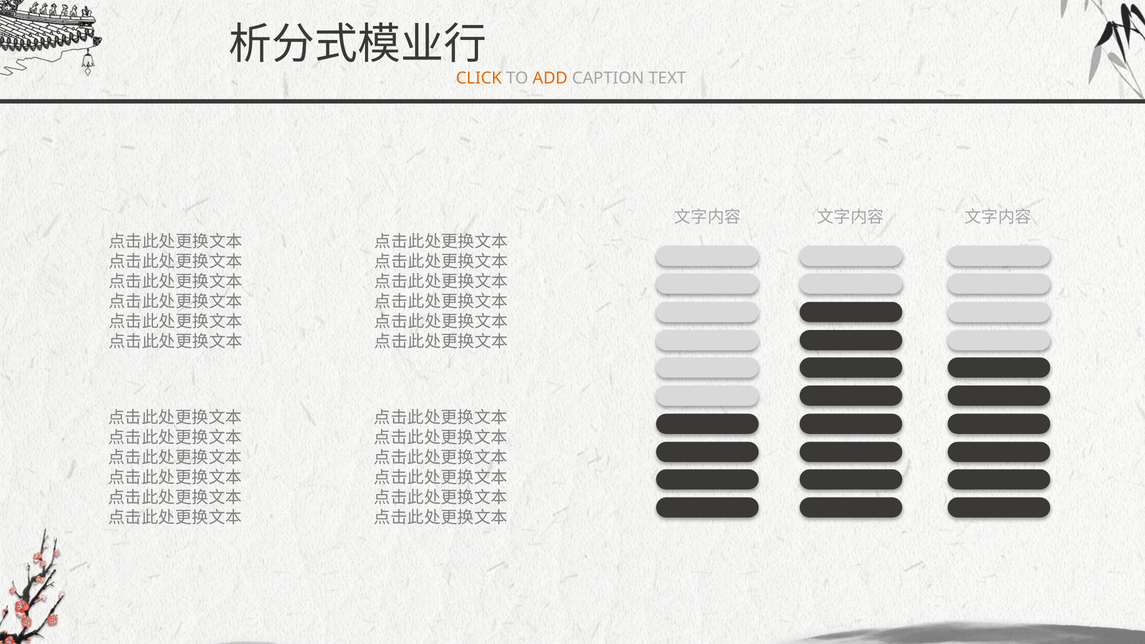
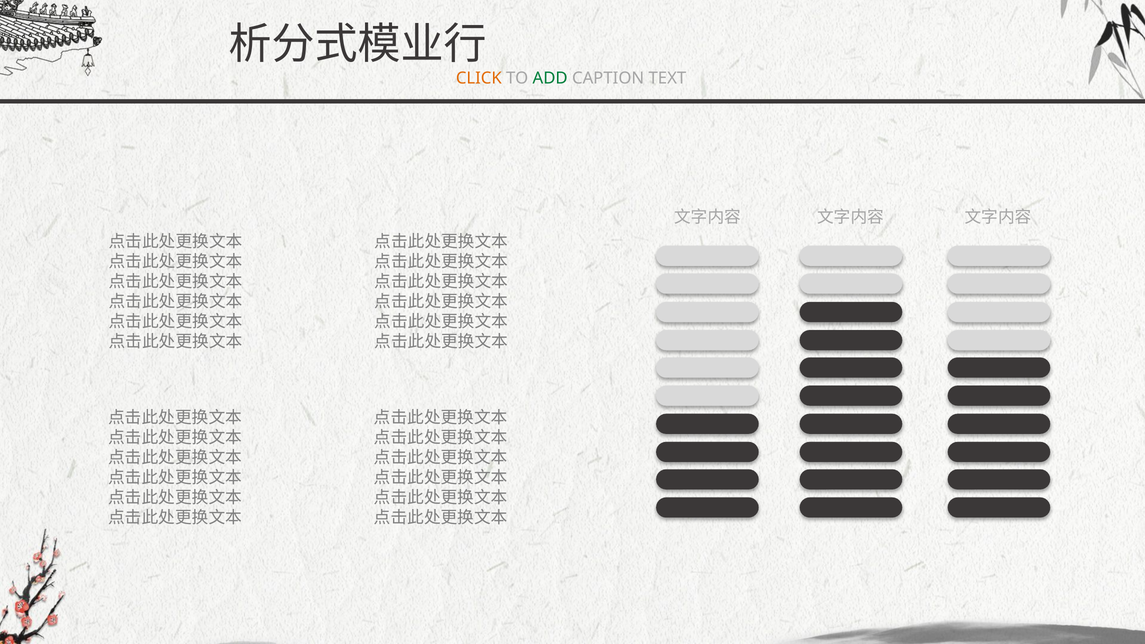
ADD colour: orange -> green (550, 78)
